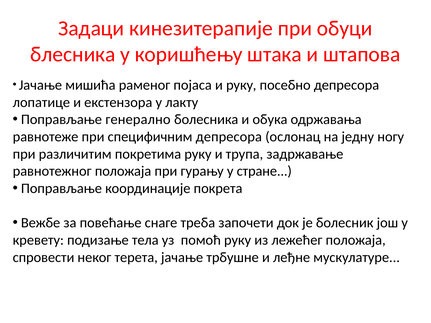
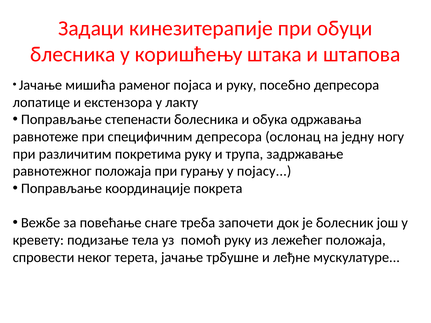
генерално: генерално -> степенасти (138, 120)
стране: стране -> појасу (264, 171)
